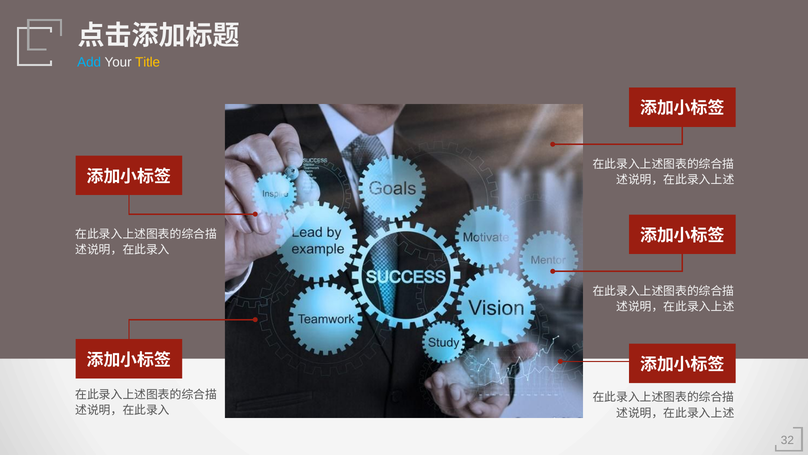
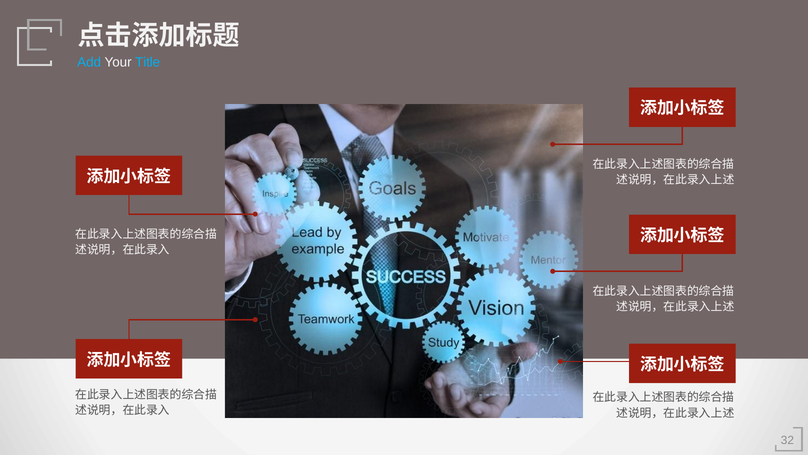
Title colour: yellow -> light blue (148, 62)
